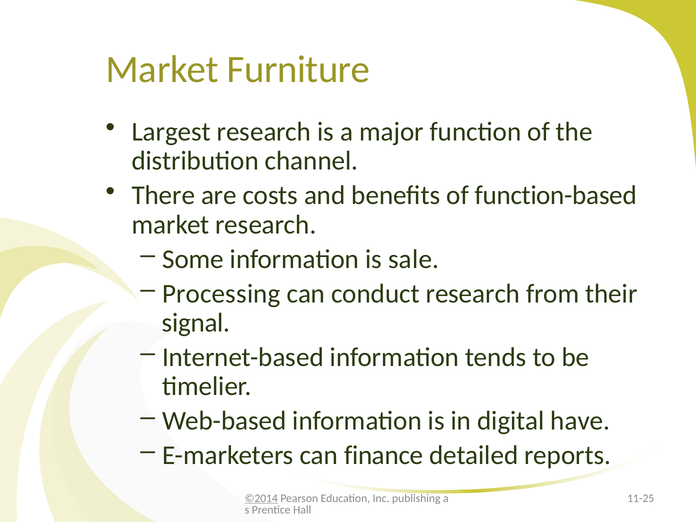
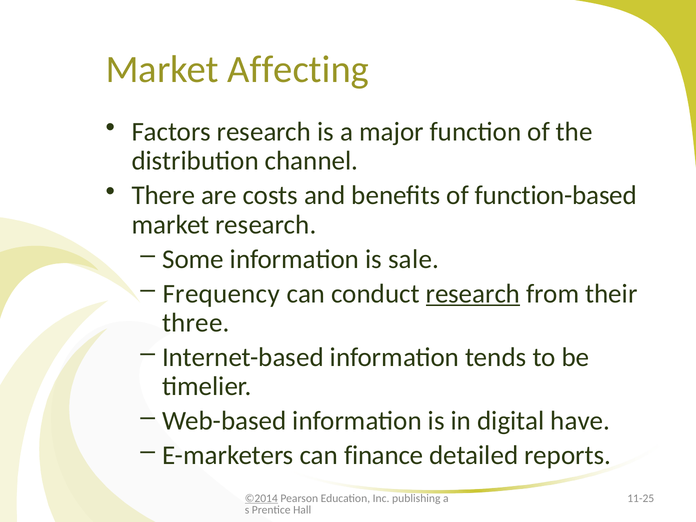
Furniture: Furniture -> Affecting (298, 69)
Largest: Largest -> Factors (171, 132)
Processing: Processing -> Frequency (221, 294)
research underline: none -> present (473, 294)
signal: signal -> three (196, 323)
